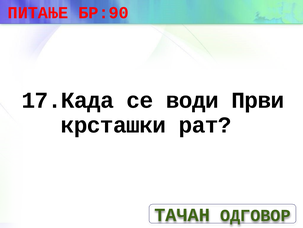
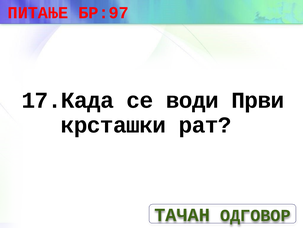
БР:90: БР:90 -> БР:97 (104, 13)
